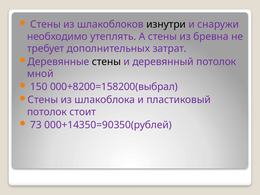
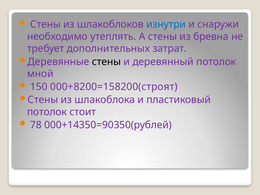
изнутри colour: black -> blue (166, 24)
000+8200=158200(выбрал: 000+8200=158200(выбрал -> 000+8200=158200(строят (114, 87)
73: 73 -> 78 (36, 125)
